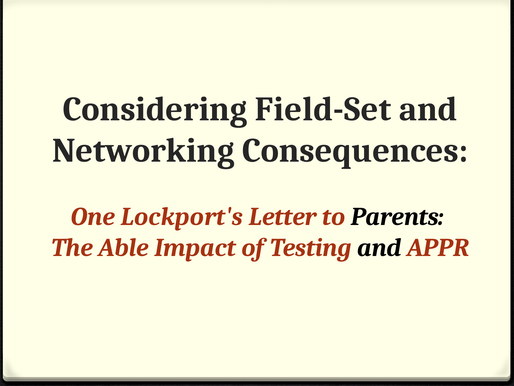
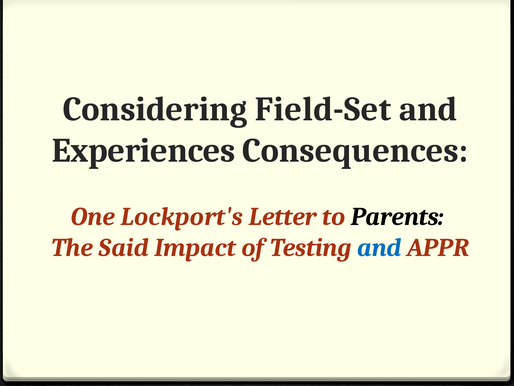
Networking: Networking -> Experiences (143, 150)
Able: Able -> Said (124, 247)
and colour: black -> blue (379, 247)
